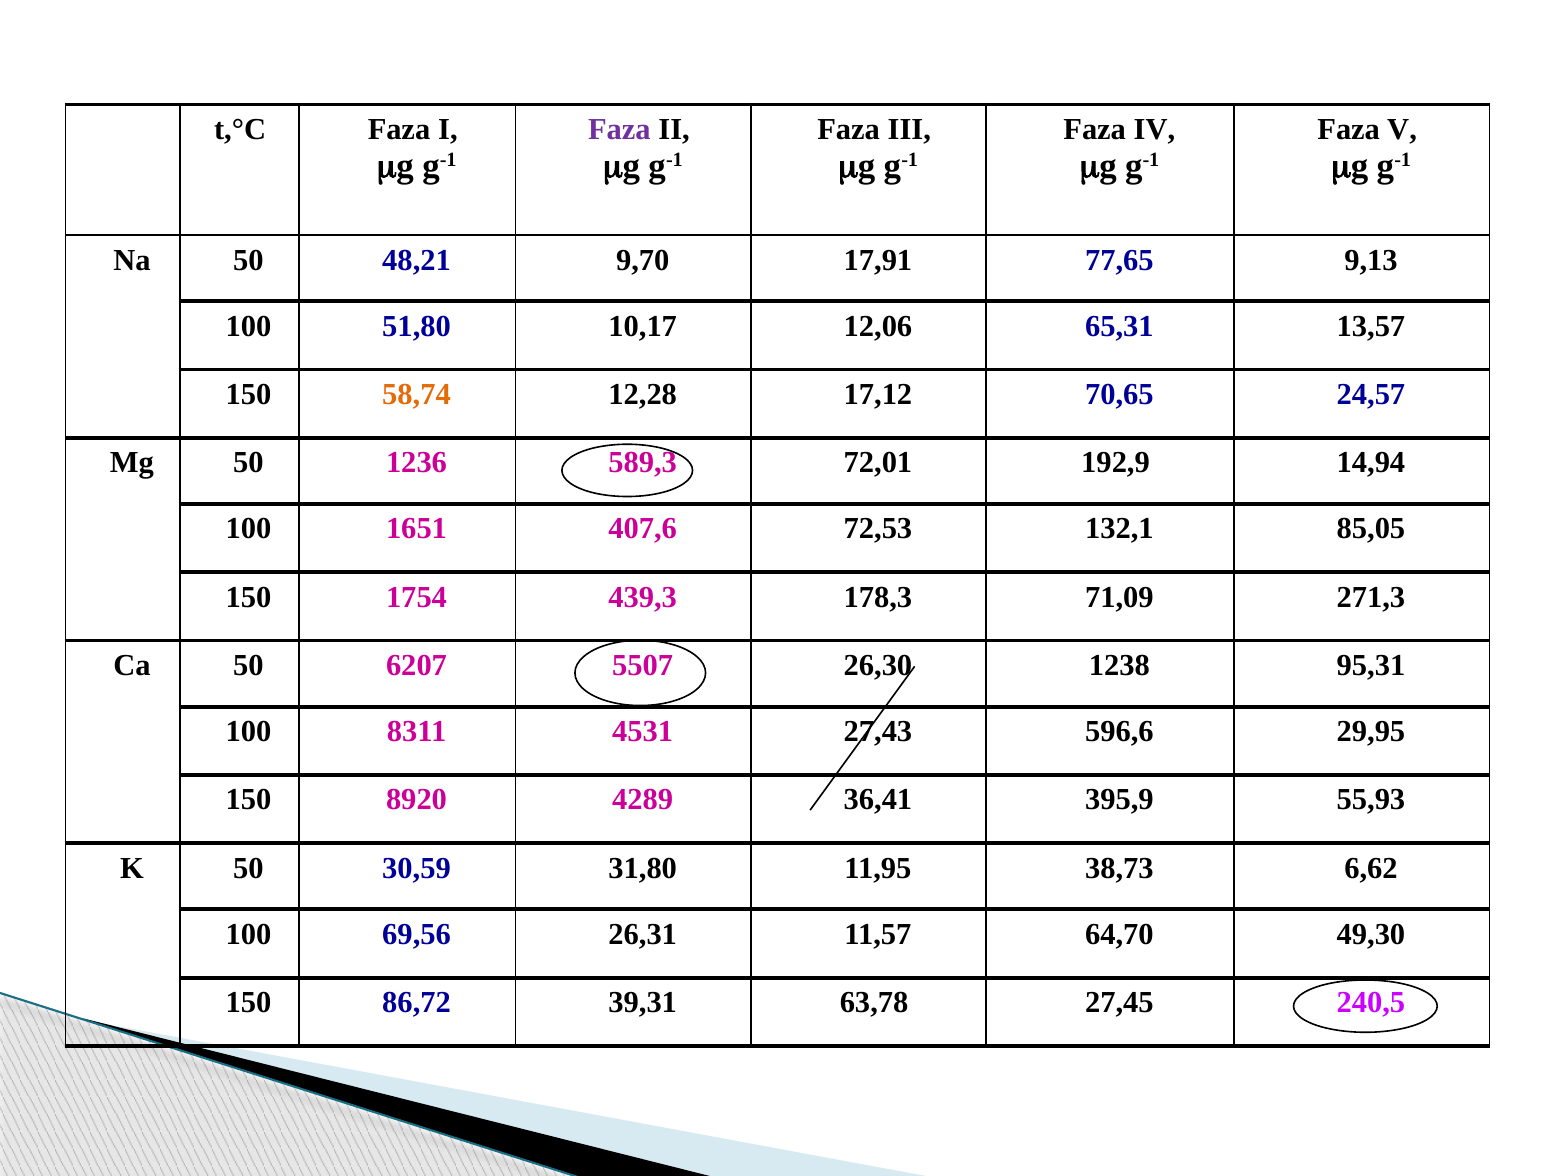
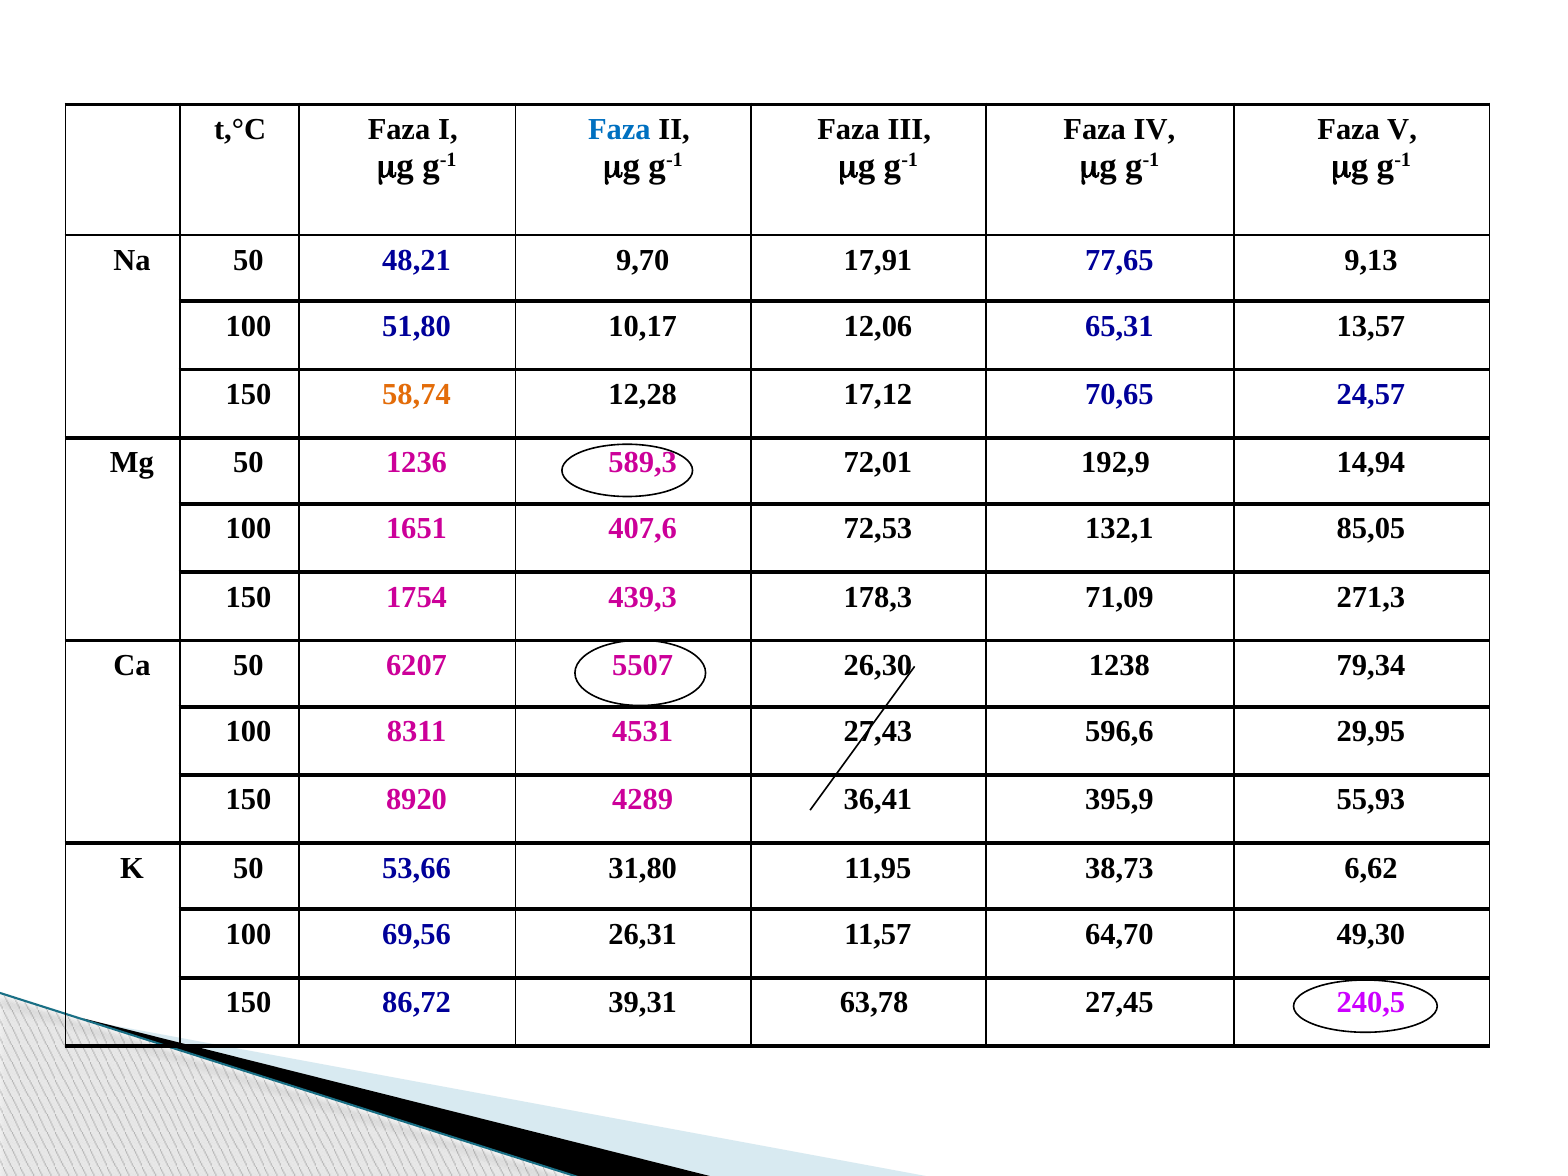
Faza colour: purple -> blue (619, 129)
95,31: 95,31 -> 79,34 (1371, 665)
30,59: 30,59 -> 53,66 (417, 868)
